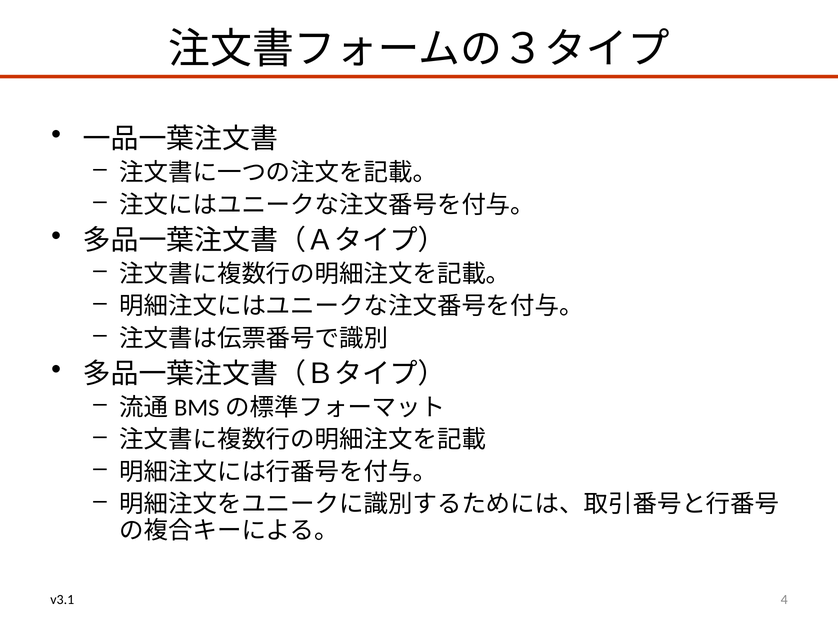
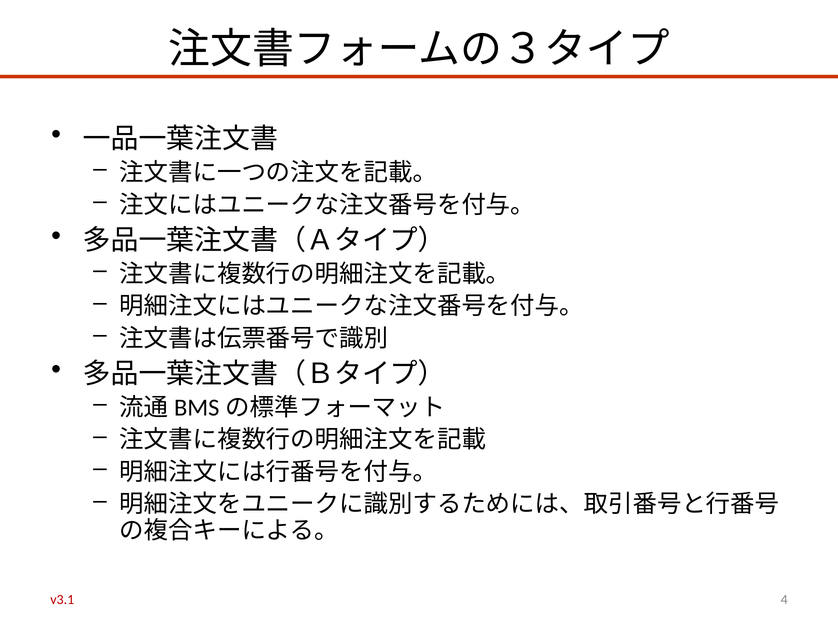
v3.1 colour: black -> red (62, 600)
